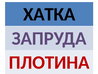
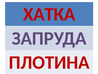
ХАТКА colour: black -> red (49, 14)
